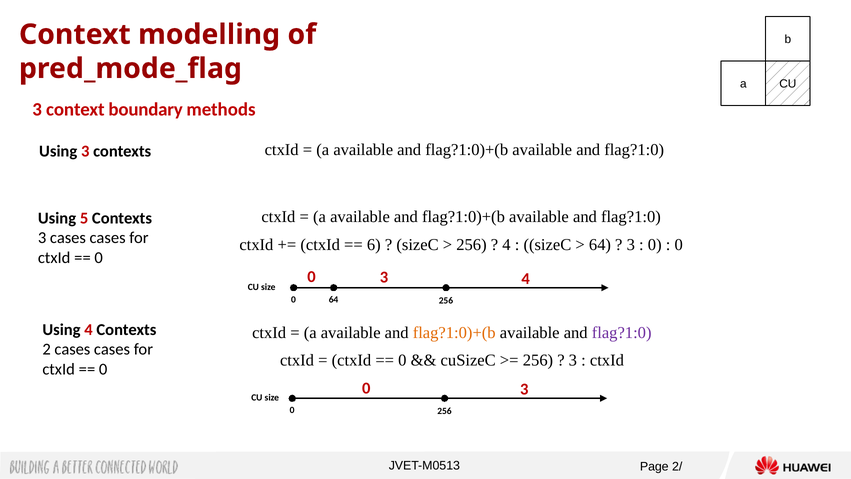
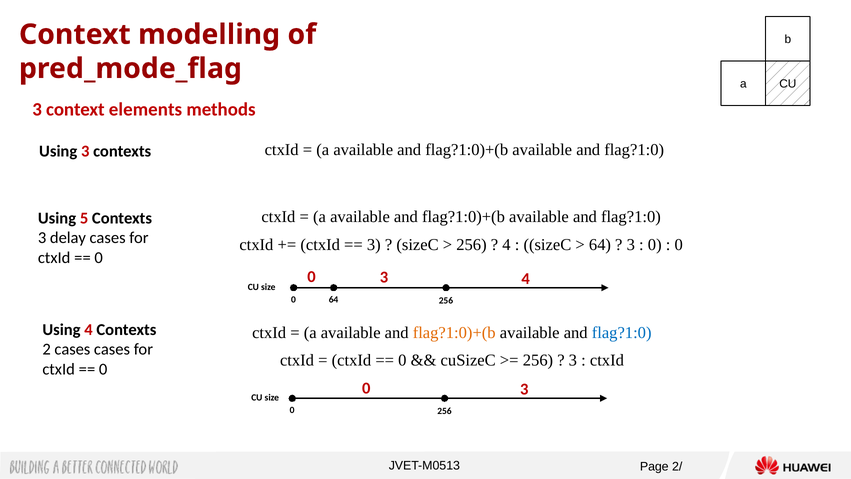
boundary: boundary -> elements (146, 110)
3 cases: cases -> delay (68, 238)
6: 6 -> 3 (374, 245)
flag?1:0 colour: purple -> blue (622, 332)
